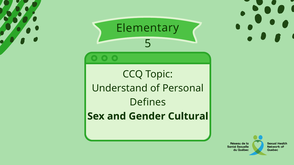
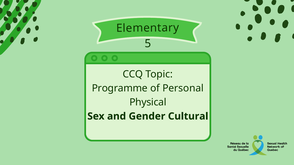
Understand: Understand -> Programme (120, 88)
Defines: Defines -> Physical (148, 102)
